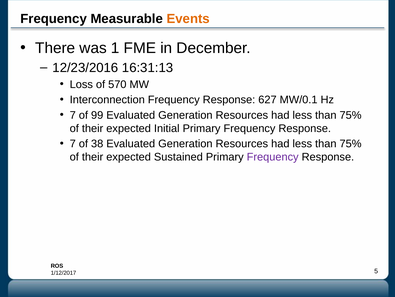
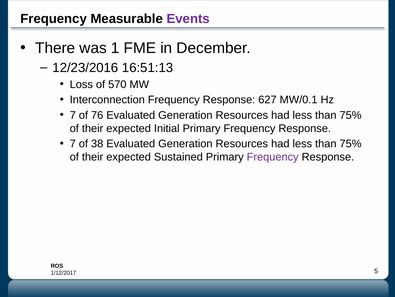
Events colour: orange -> purple (188, 19)
16:31:13: 16:31:13 -> 16:51:13 (148, 68)
99: 99 -> 76 (97, 115)
